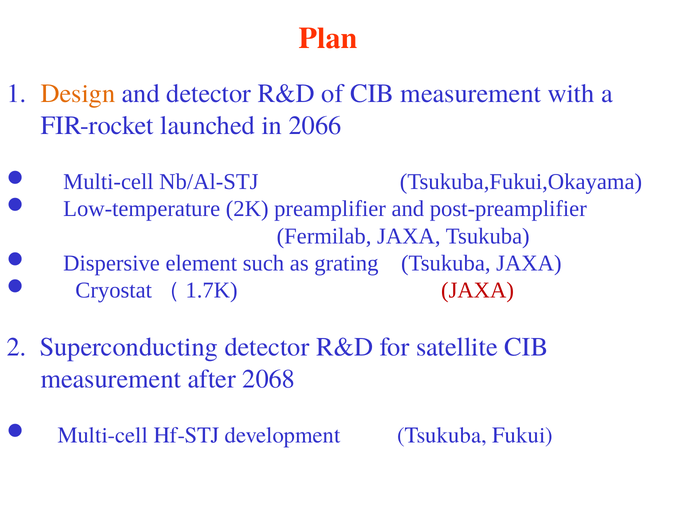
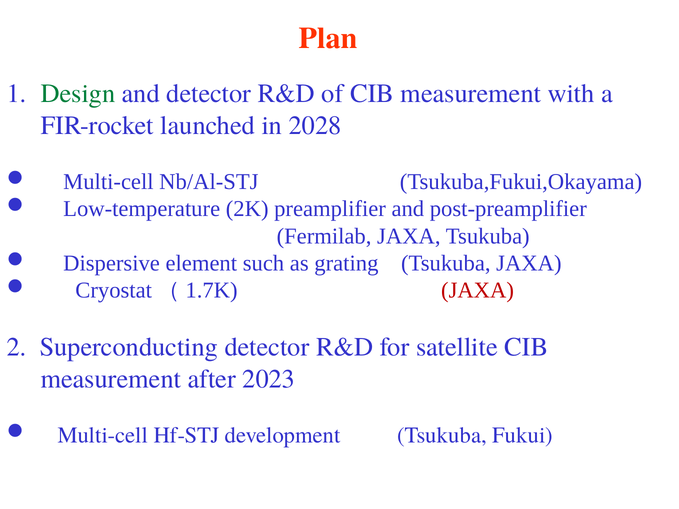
Design colour: orange -> green (78, 94)
2066: 2066 -> 2028 (315, 126)
2068: 2068 -> 2023 (269, 379)
